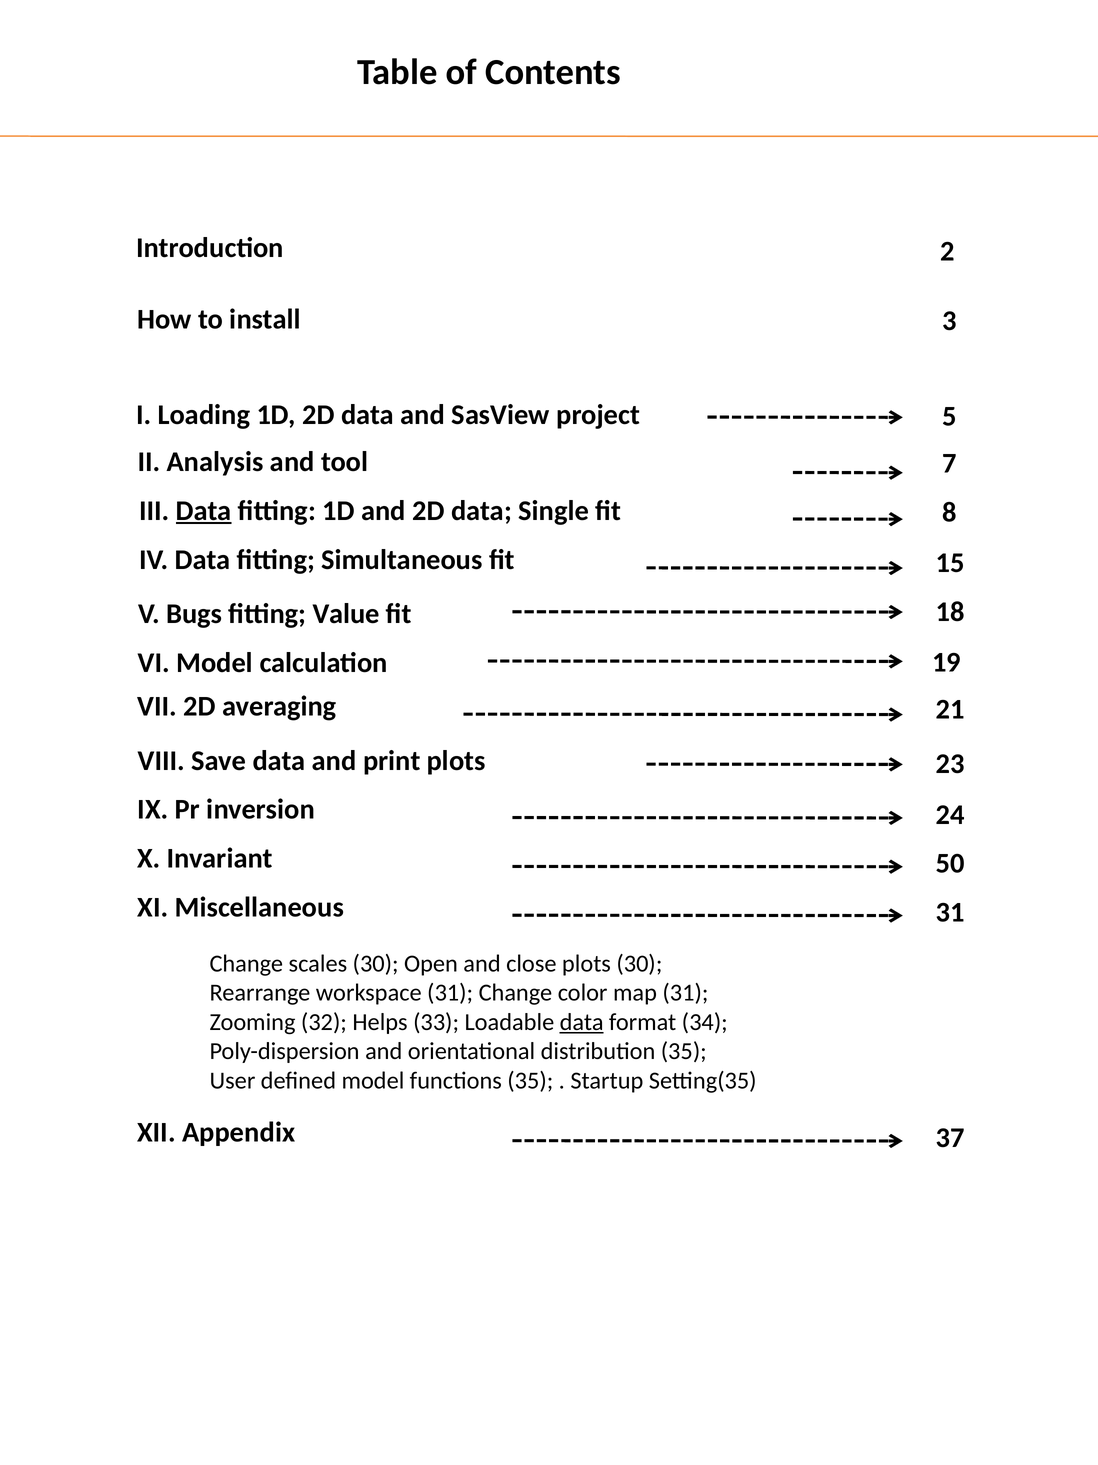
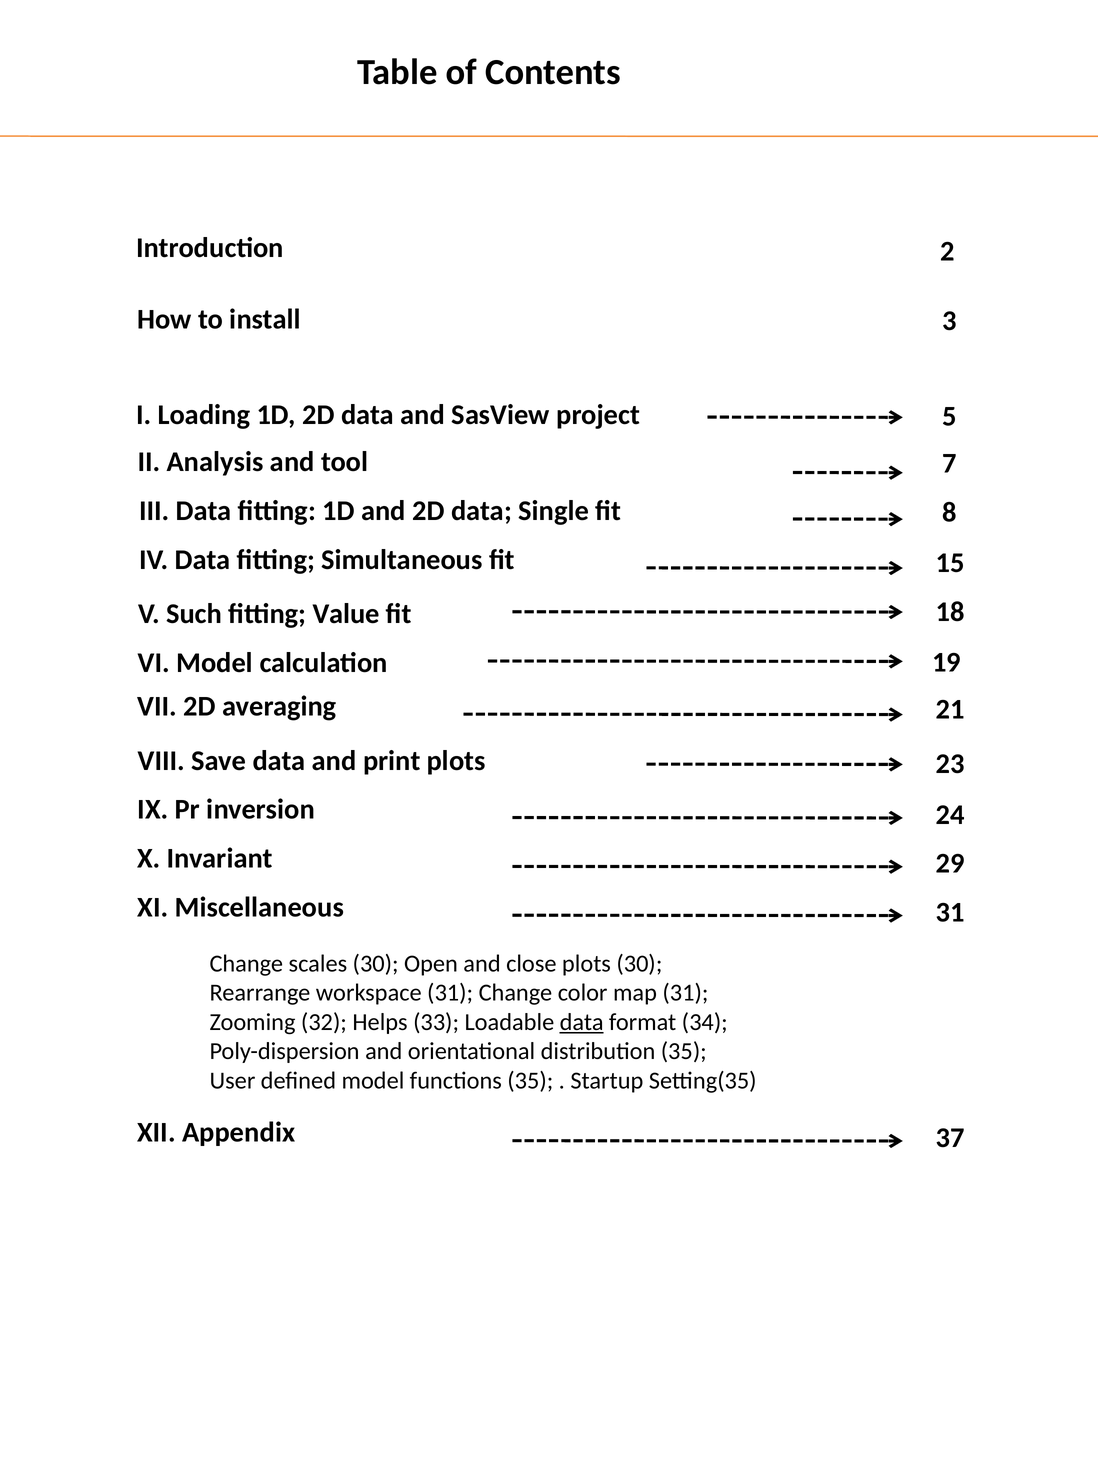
Data underline: present -> none (204, 510)
Bugs: Bugs -> Such (194, 613)
50: 50 -> 29 (950, 863)
